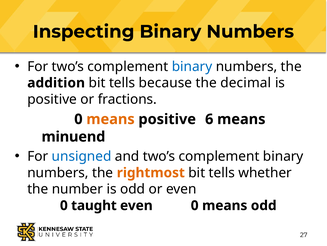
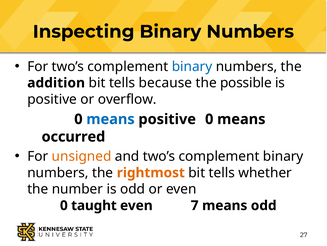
decimal: decimal -> possible (246, 83)
fractions: fractions -> overflow (127, 99)
means colour: orange -> blue (111, 119)
positive 6: 6 -> 0 (209, 119)
minuend: minuend -> occurred (73, 136)
unsigned colour: blue -> orange (82, 156)
0: 0 -> 7 (195, 205)
